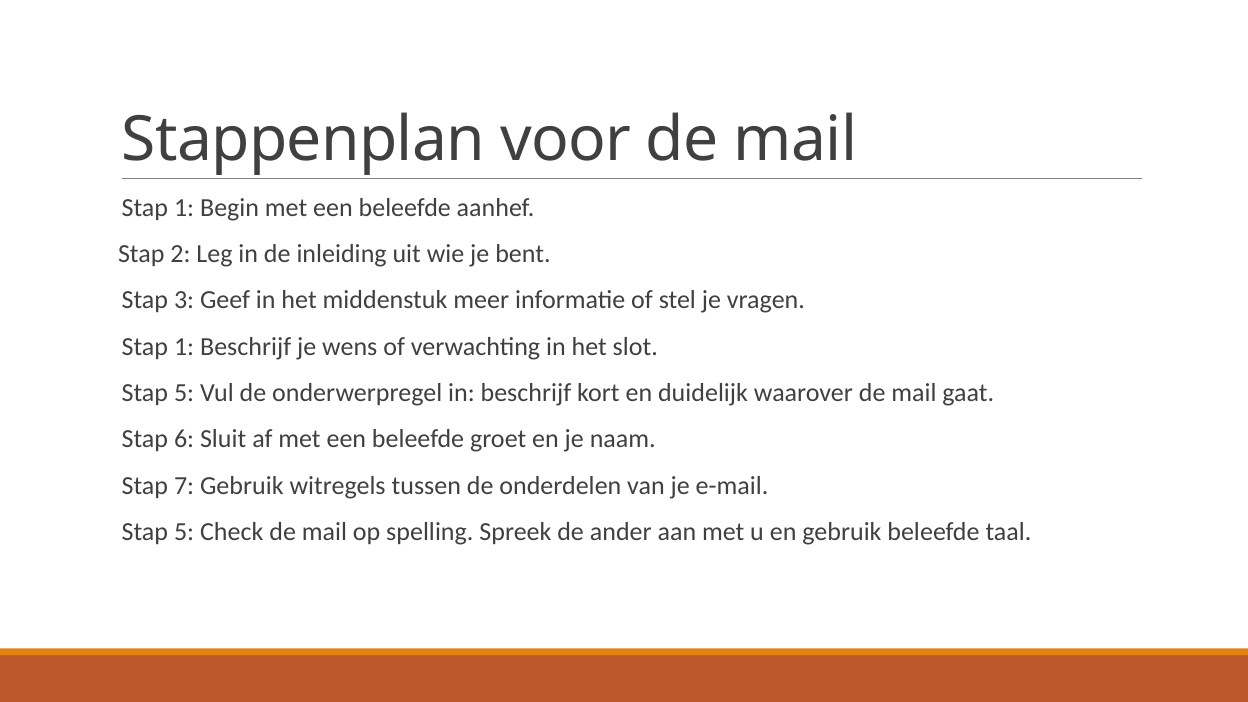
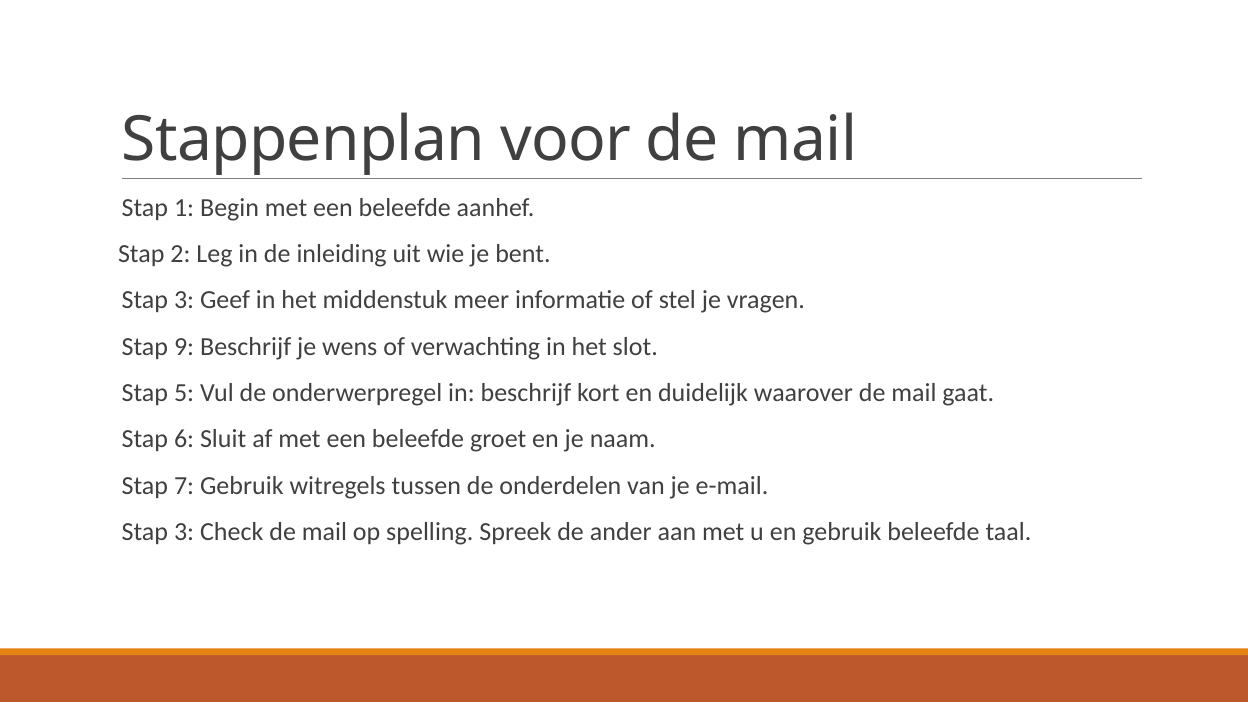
1: 1 -> 9 (184, 347)
5: 5 -> 3 (184, 532)
